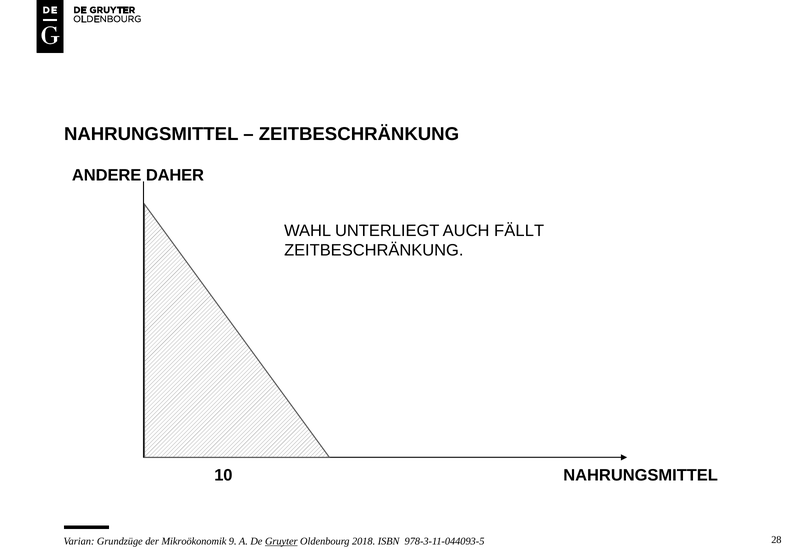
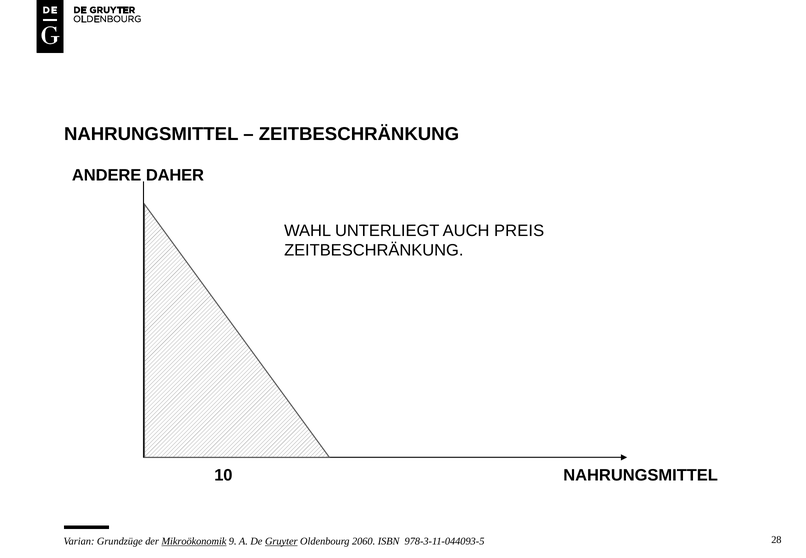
FÄLLT: FÄLLT -> PREIS (519, 231)
Mikroökonomik underline: none -> present (194, 541)
2018: 2018 -> 2060 (364, 541)
